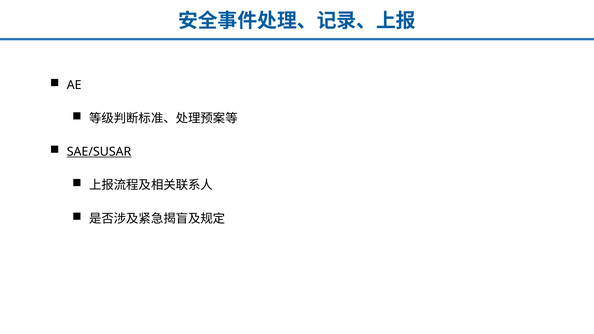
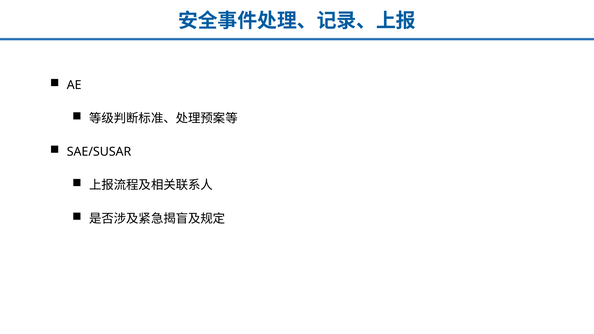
SAE/SUSAR underline: present -> none (99, 152)
